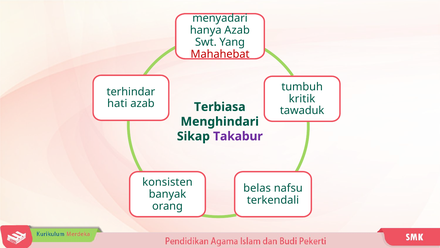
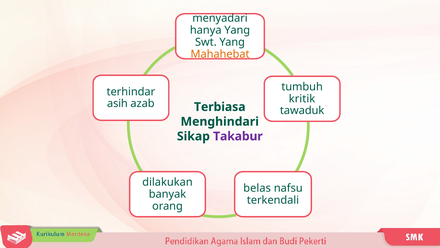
hanya Azab: Azab -> Yang (237, 30)
Mahahebat colour: red -> orange (220, 54)
hati: hati -> asih (117, 103)
konsisten: konsisten -> dilakukan (167, 182)
